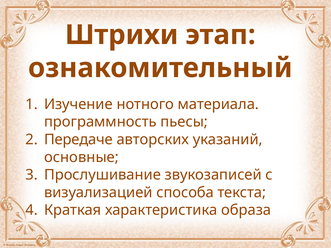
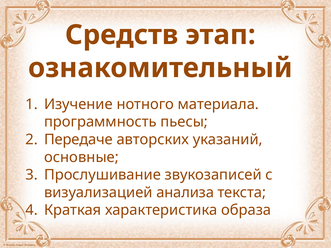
Штрихи: Штрихи -> Средств (122, 35)
способа: способа -> анализа (185, 193)
